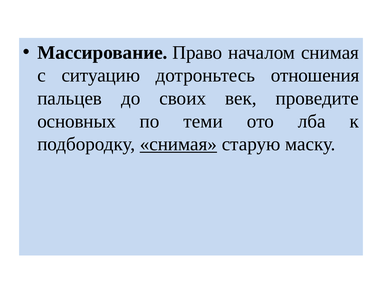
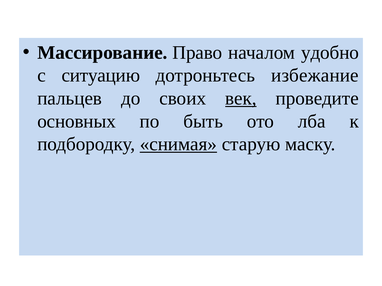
началом снимая: снимая -> удобно (330, 53)
отношения: отношения -> избежание (315, 76)
век underline: none -> present (241, 99)
теми: теми -> быть (203, 121)
